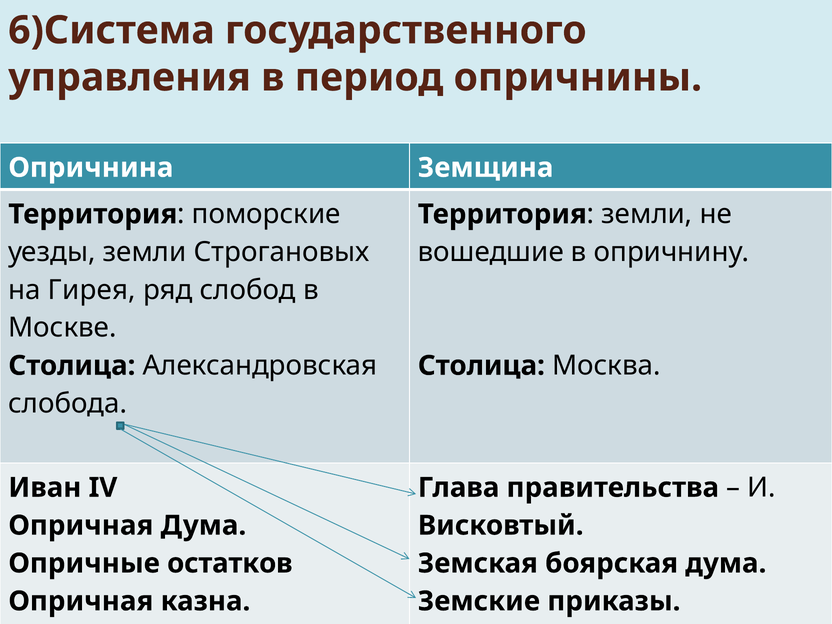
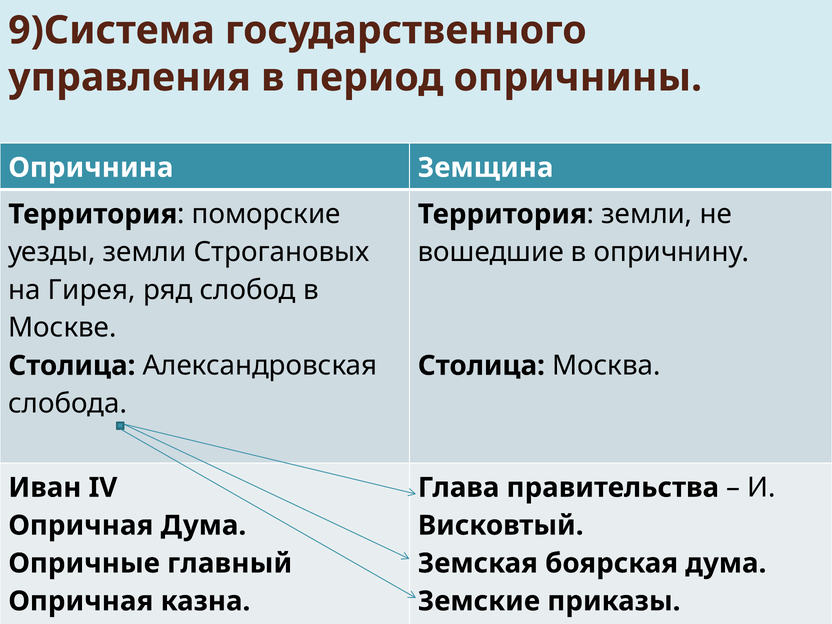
6)Система: 6)Система -> 9)Система (111, 30)
остатков: остатков -> главный (230, 563)
